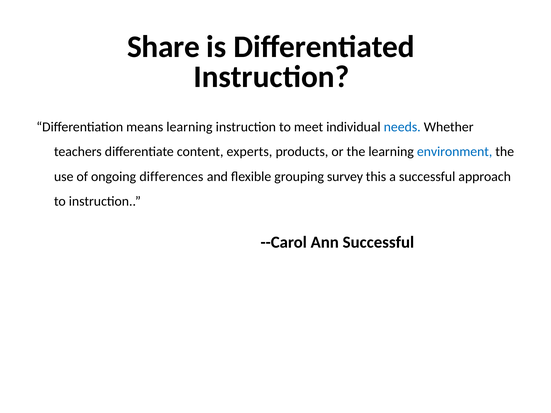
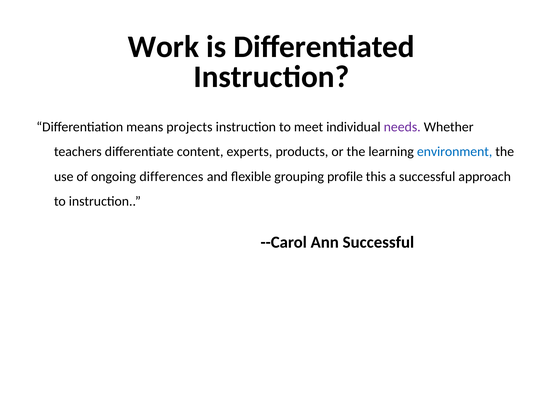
Share: Share -> Work (163, 47)
means learning: learning -> projects (189, 127)
needs colour: blue -> purple (402, 127)
survey: survey -> profile (345, 177)
